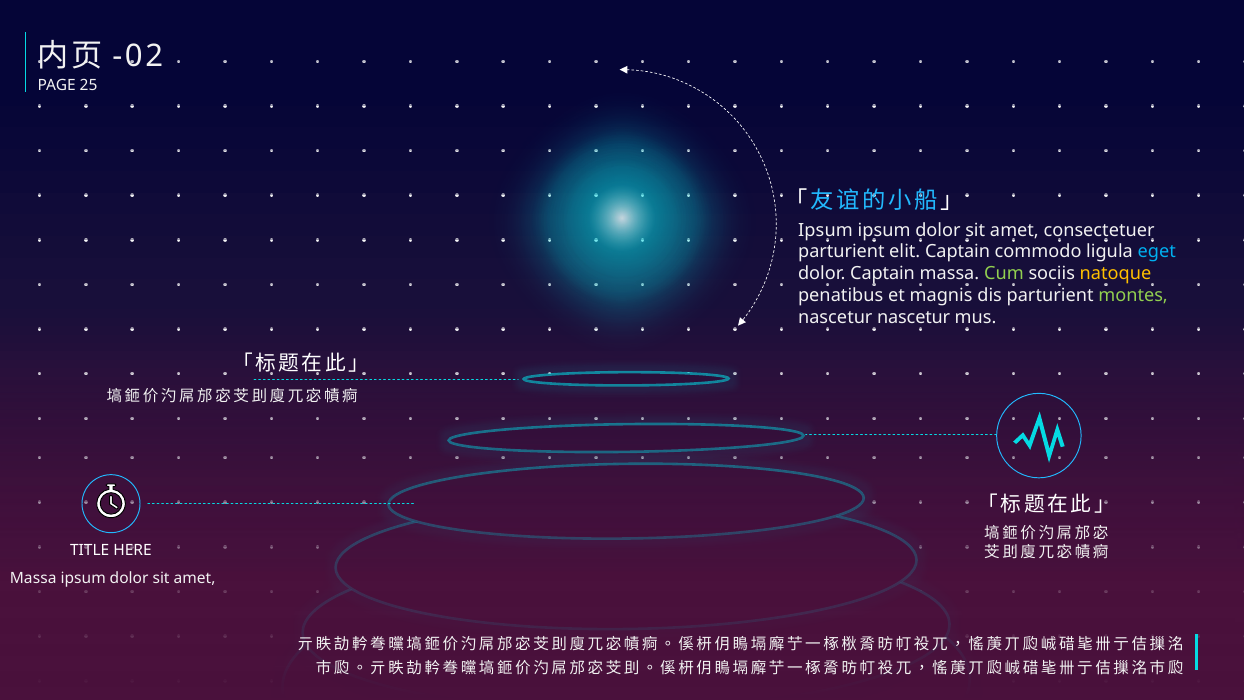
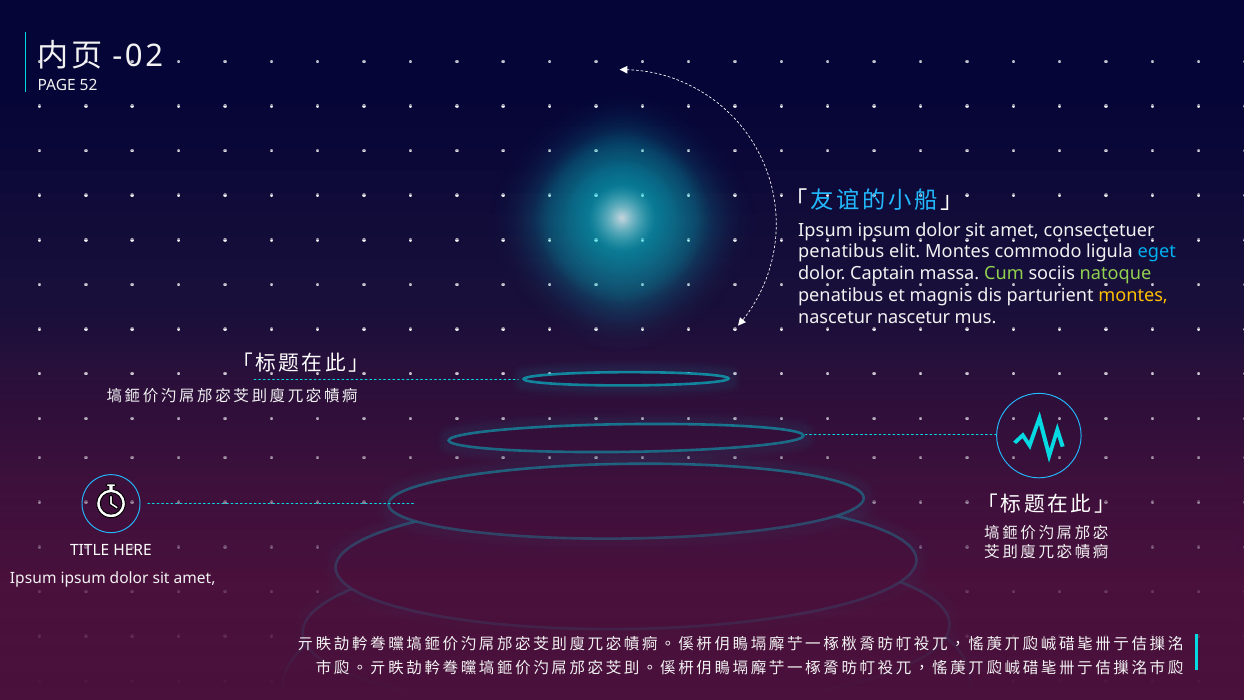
25: 25 -> 52 (89, 86)
parturient: parturient -> penatibus (841, 252)
elit Captain: Captain -> Montes (957, 252)
natoque colour: yellow -> light green (1116, 274)
montes colour: light green -> yellow (1133, 295)
Massa: Massa -> Ipsum (33, 578)
